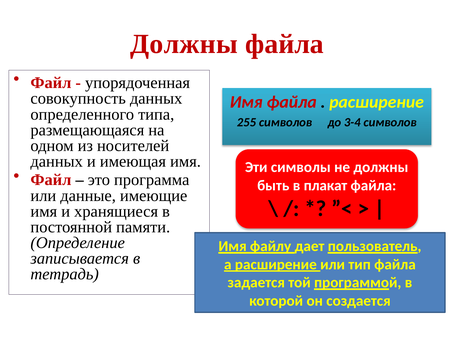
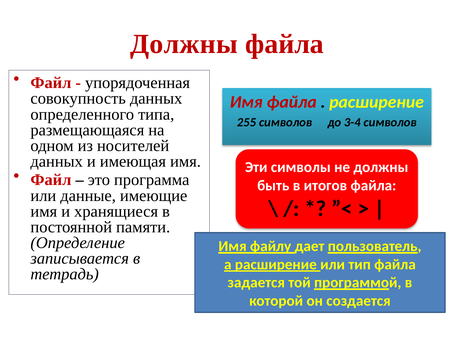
плакат: плакат -> итогов (325, 186)
